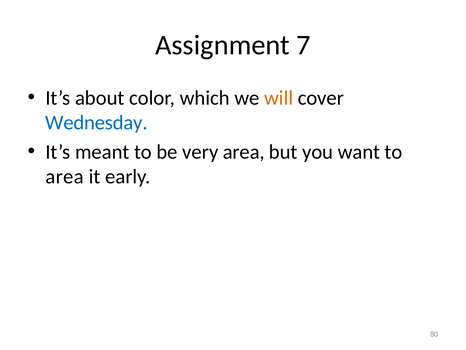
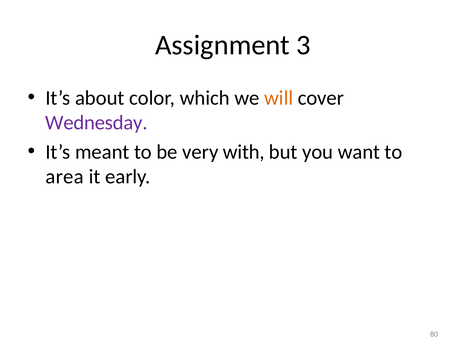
7: 7 -> 3 (303, 45)
Wednesday colour: blue -> purple (96, 123)
very area: area -> with (244, 152)
